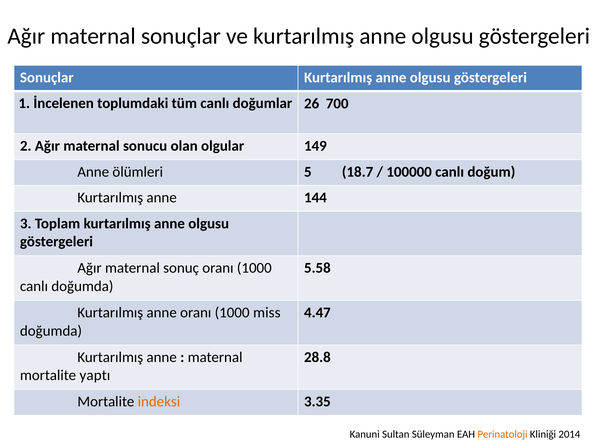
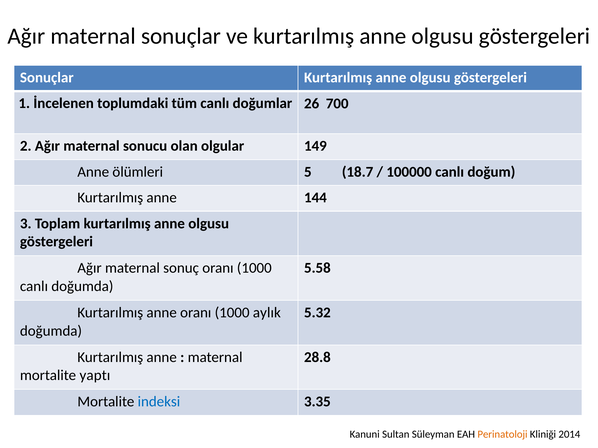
miss: miss -> aylık (267, 313)
4.47: 4.47 -> 5.32 (317, 313)
indeksi colour: orange -> blue (159, 402)
